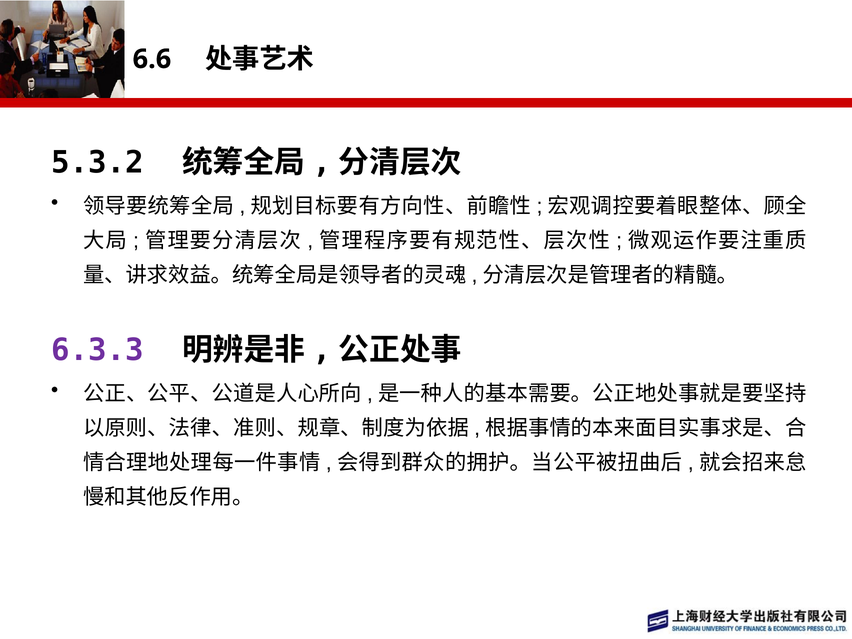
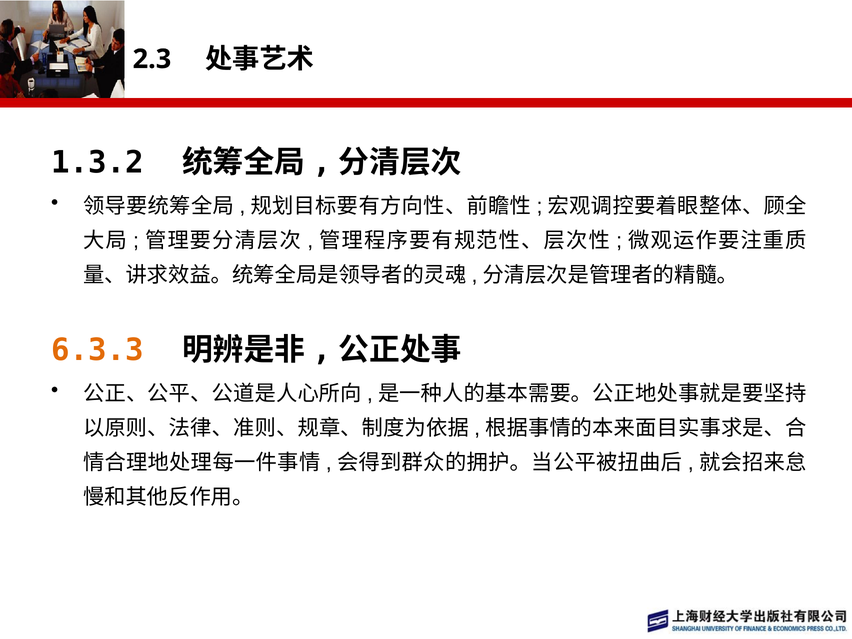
6.6: 6.6 -> 2.3 (152, 59)
5.3.2: 5.3.2 -> 1.3.2 (97, 163)
6.3.3 colour: purple -> orange (97, 350)
